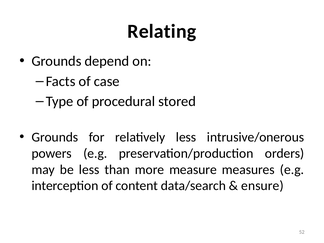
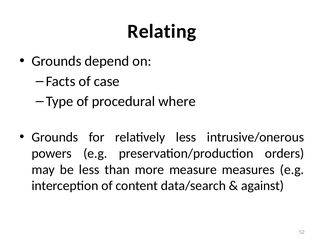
stored: stored -> where (177, 101)
ensure: ensure -> against (263, 186)
